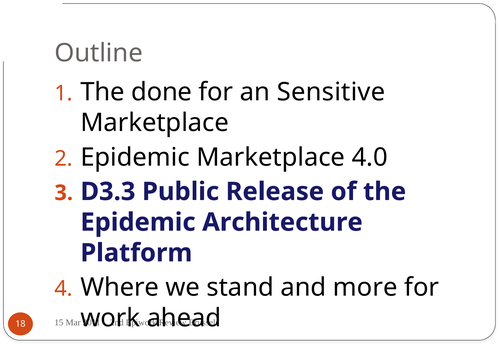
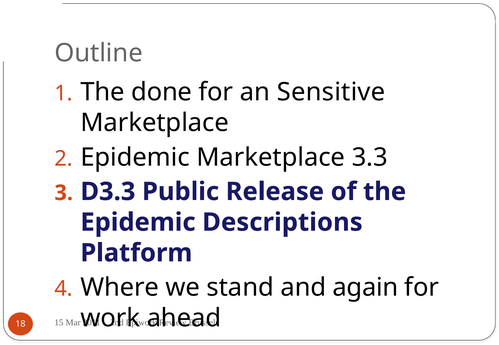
4.0: 4.0 -> 3.3 (370, 157)
Architecture: Architecture -> Descriptions (282, 223)
more: more -> again (365, 288)
